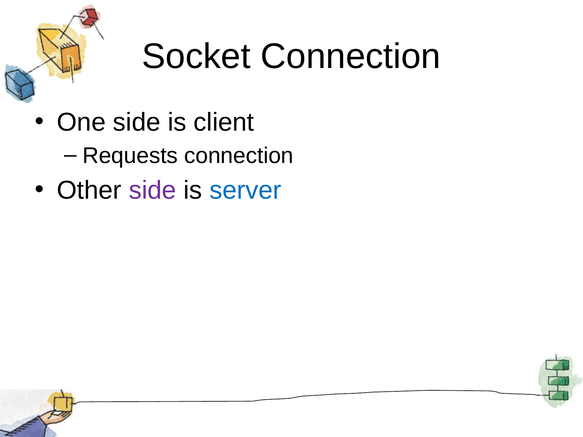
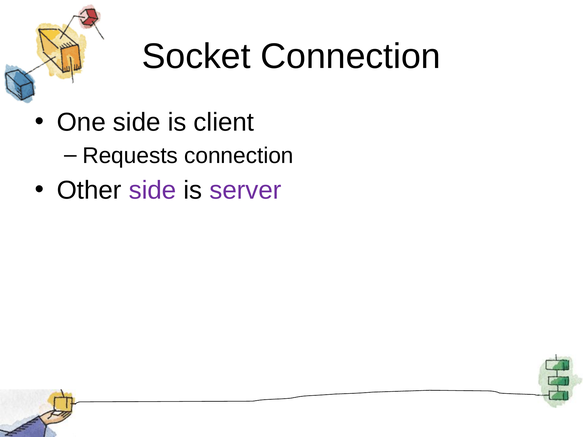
server colour: blue -> purple (245, 190)
